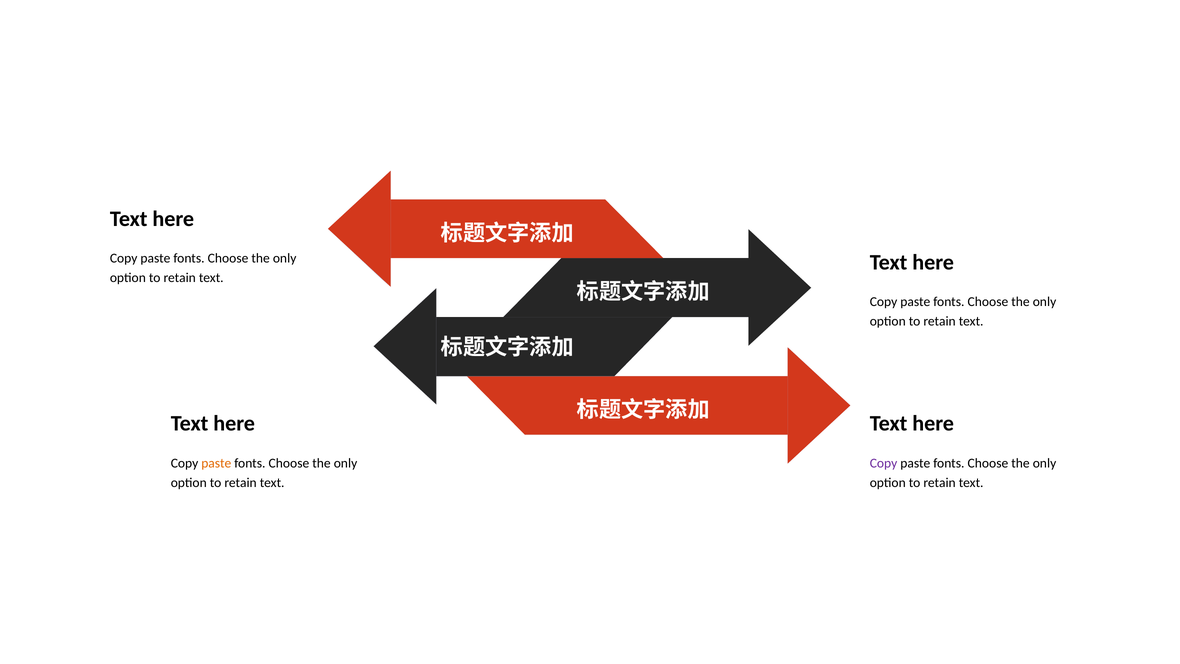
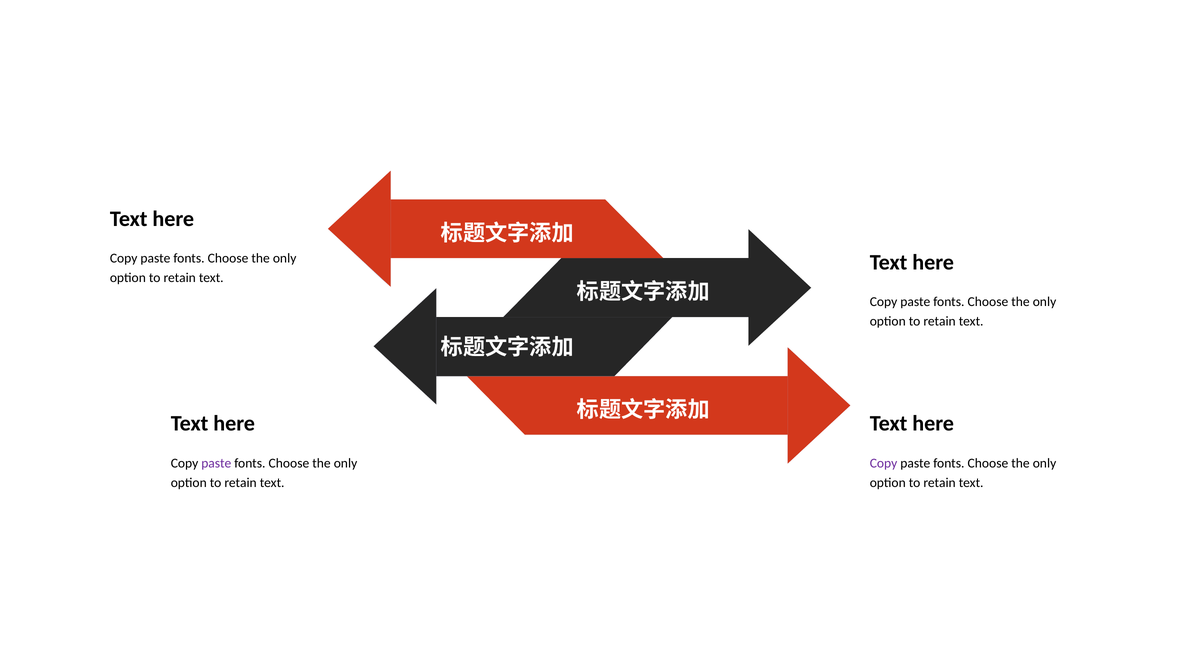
paste colour: orange -> purple (216, 463)
